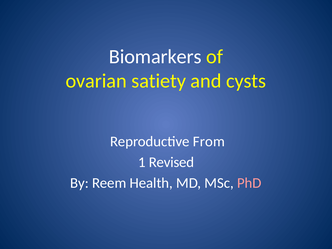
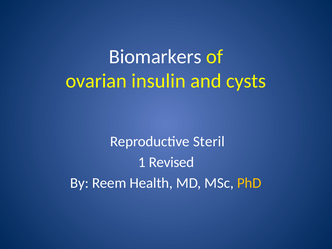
satiety: satiety -> insulin (159, 81)
From: From -> Steril (209, 142)
PhD colour: pink -> yellow (249, 183)
